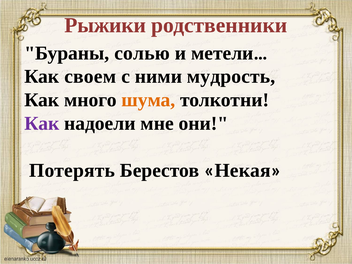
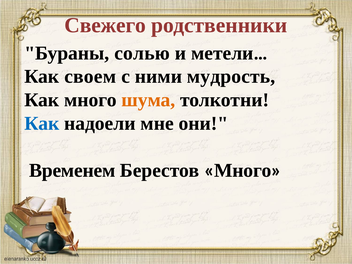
Рыжики: Рыжики -> Свежего (105, 25)
Как colour: purple -> blue (42, 123)
Потерять: Потерять -> Временем (72, 170)
Некая: Некая -> Много (243, 170)
